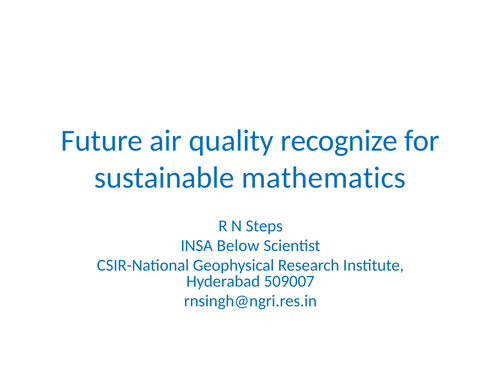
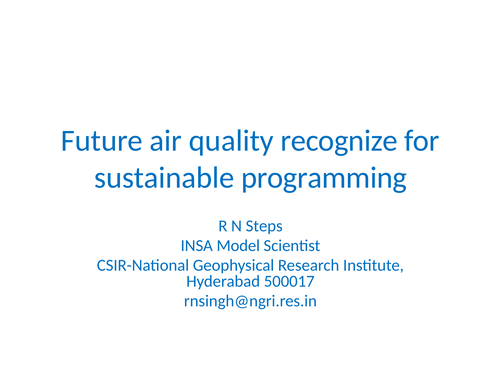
mathematics: mathematics -> programming (324, 177)
Below: Below -> Model (238, 246)
509007: 509007 -> 500017 (289, 281)
